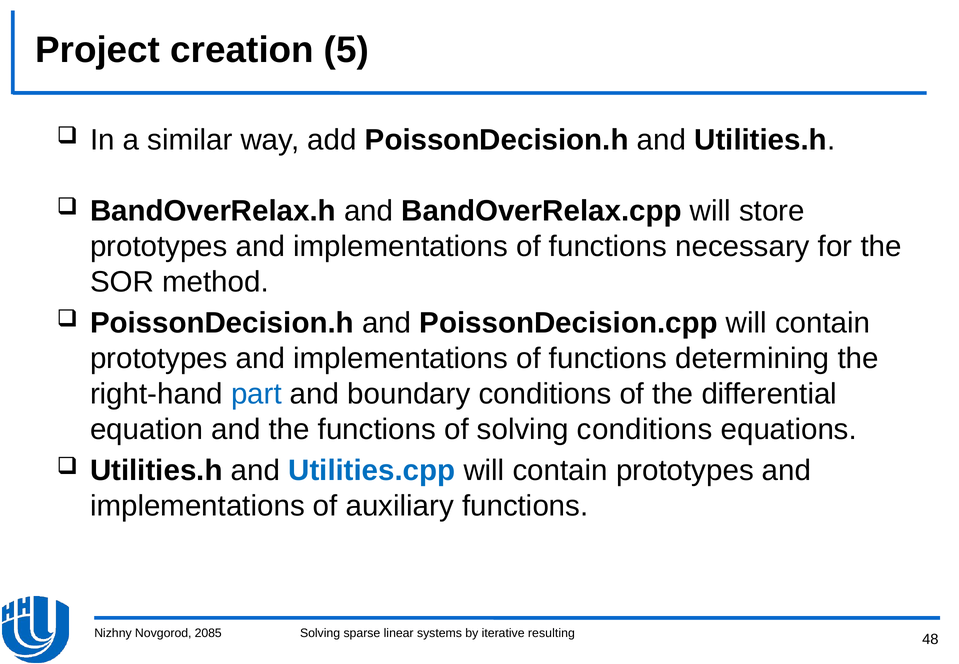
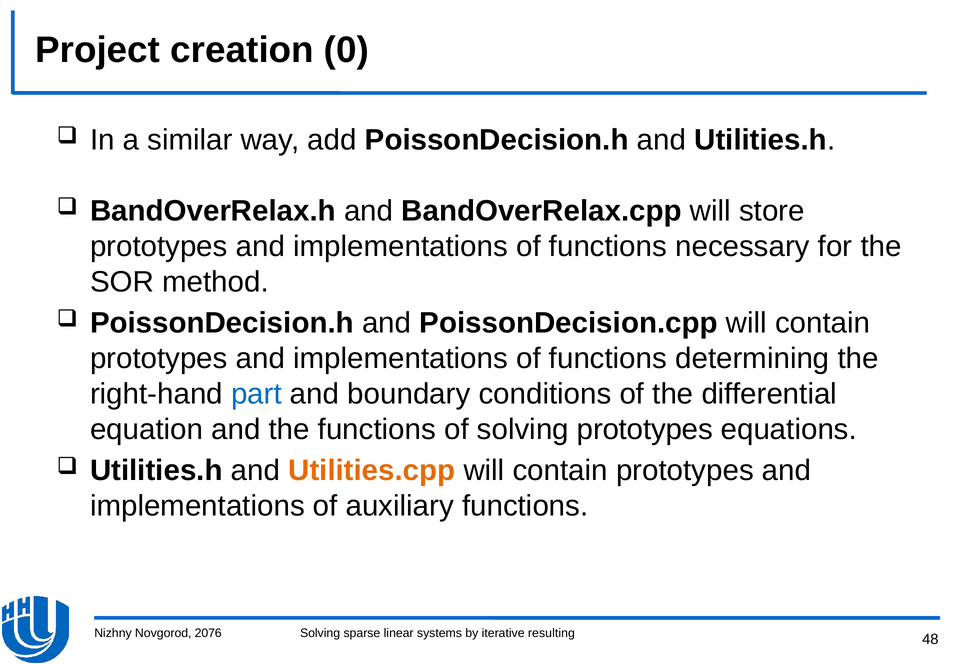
5: 5 -> 0 (347, 50)
solving conditions: conditions -> prototypes (645, 429)
Utilities.cpp colour: blue -> orange (372, 471)
2085: 2085 -> 2076 (208, 633)
